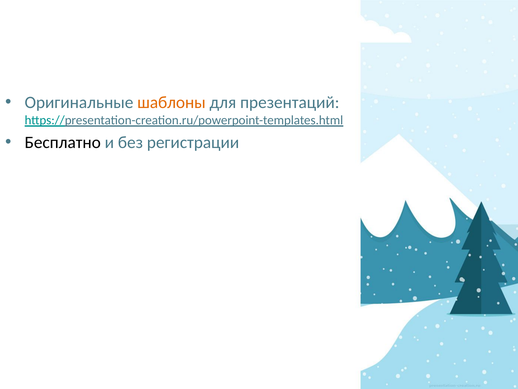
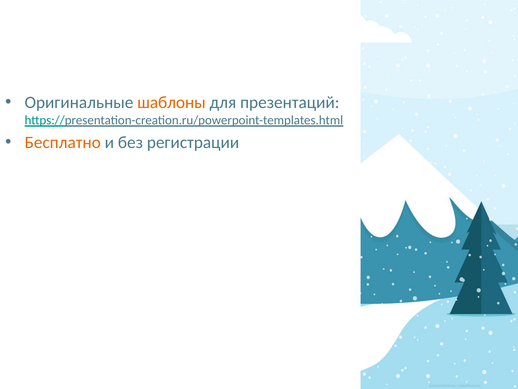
Бесплатно colour: black -> orange (63, 142)
